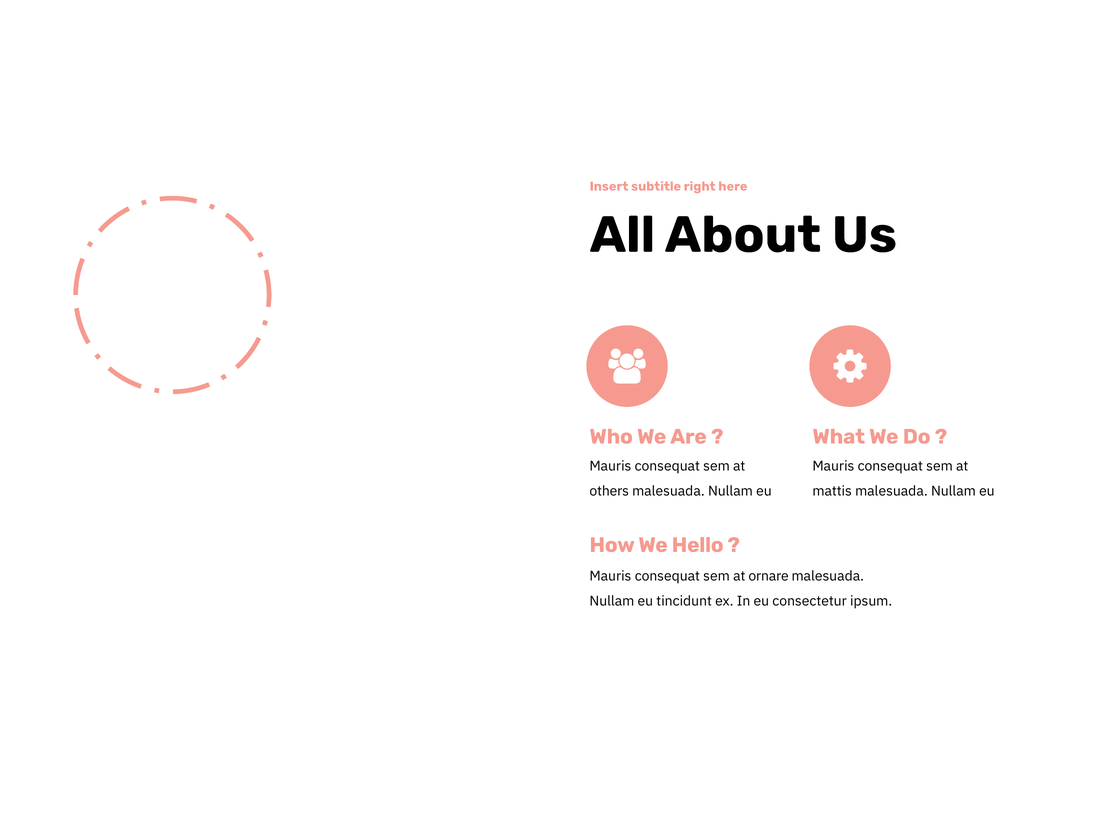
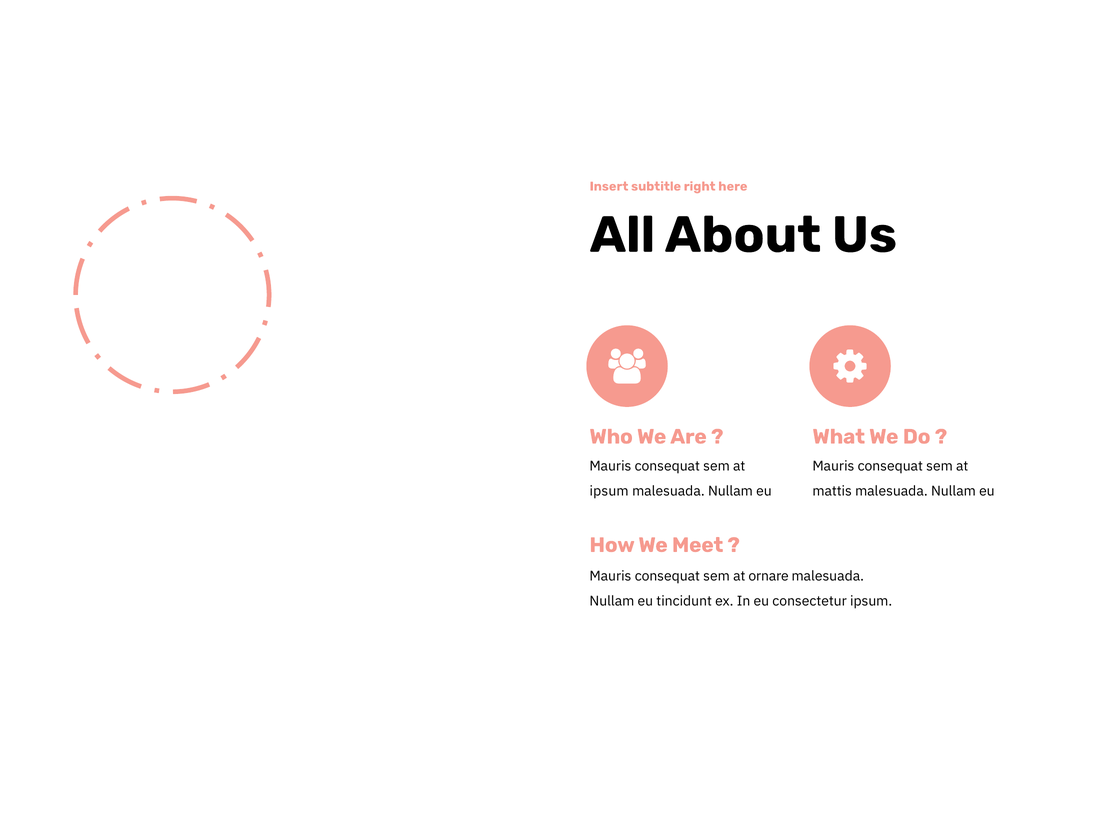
others: others -> ipsum (609, 491)
Hello: Hello -> Meet (698, 545)
